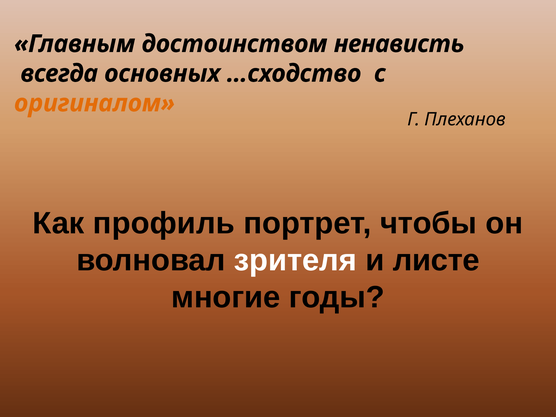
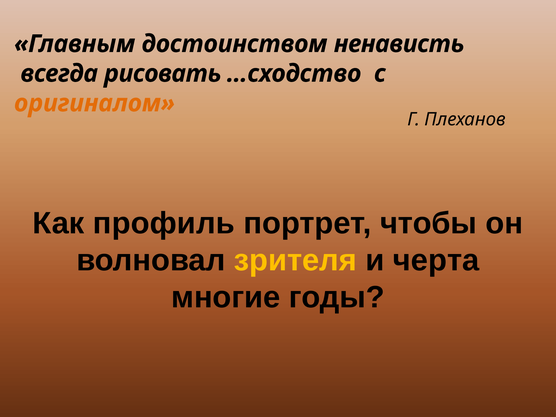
основных: основных -> рисовать (163, 74)
зрителя colour: white -> yellow (295, 260)
листе: листе -> черта (436, 260)
